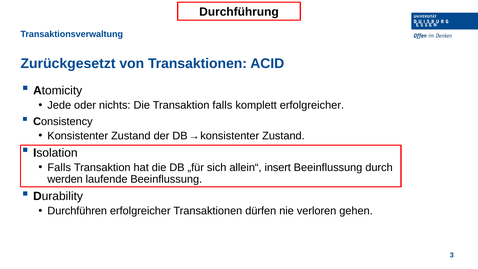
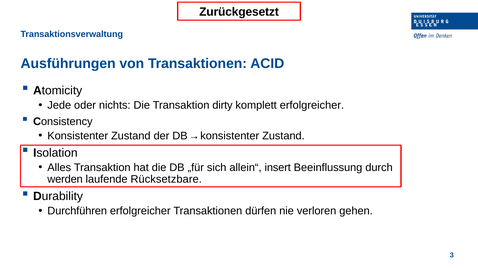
Durchführung: Durchführung -> Zurückgesetzt (239, 12)
Zurückgesetzt: Zurückgesetzt -> Ausführungen (68, 63)
Transaktion falls: falls -> dirty (223, 105)
Falls: Falls -> Alles (59, 167)
laufende Beeinflussung: Beeinflussung -> Rücksetzbare (166, 179)
